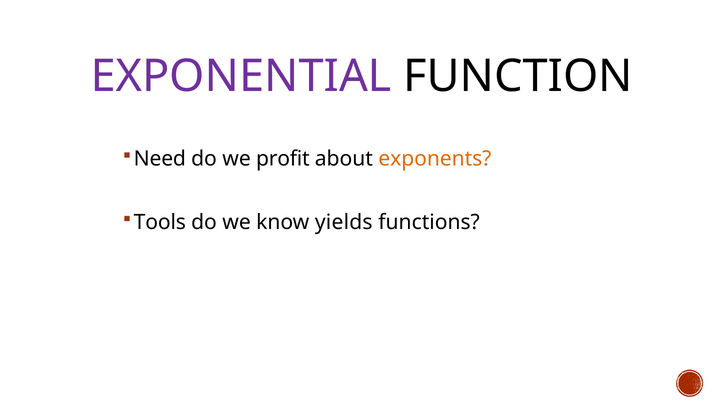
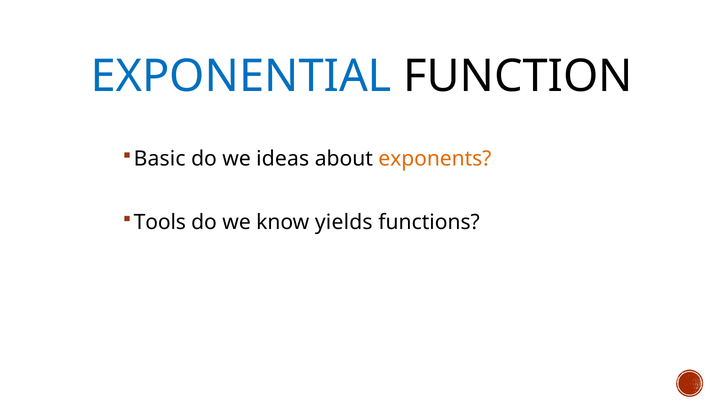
EXPONENTIAL colour: purple -> blue (241, 76)
Need: Need -> Basic (160, 159)
profit: profit -> ideas (283, 159)
